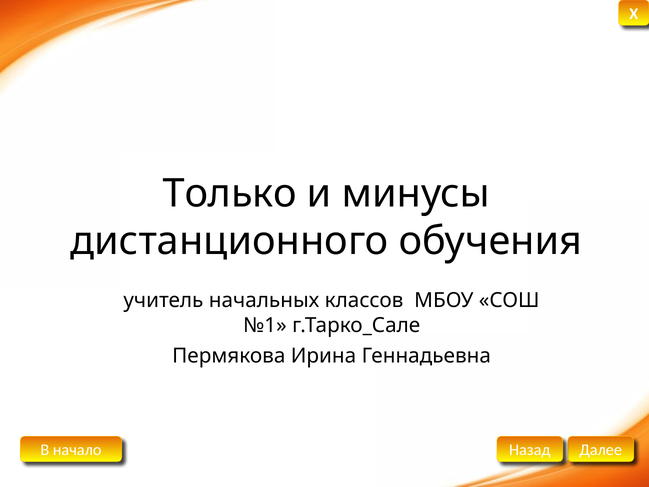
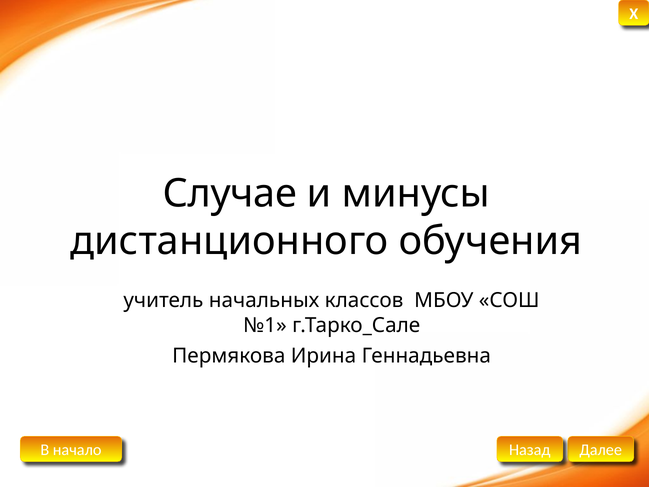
Только: Только -> Случае (230, 193)
